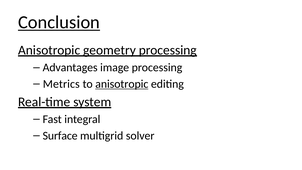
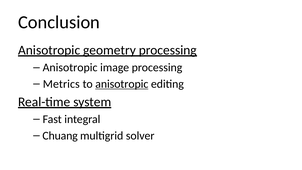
Conclusion underline: present -> none (59, 22)
Advantages: Advantages -> Anisotropic (70, 67)
Surface: Surface -> Chuang (60, 136)
